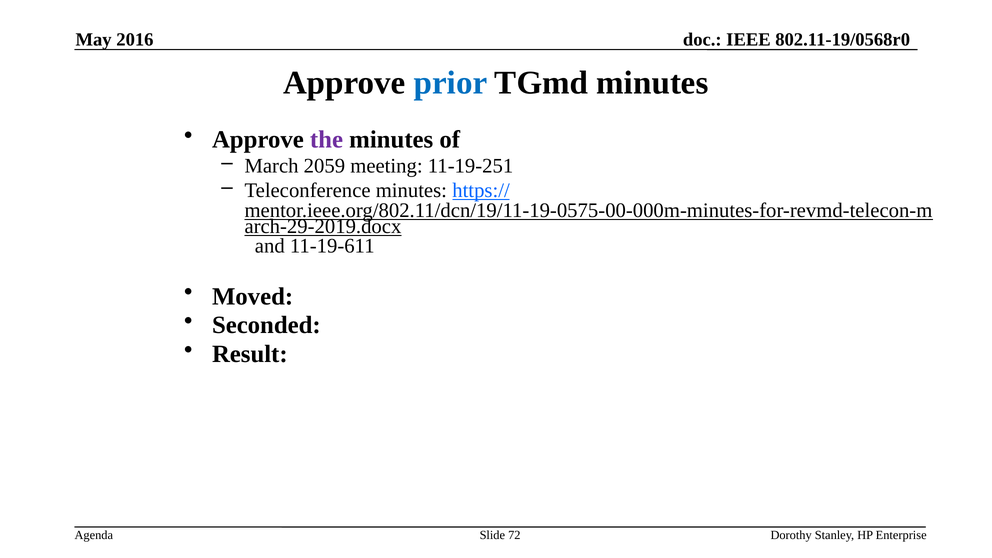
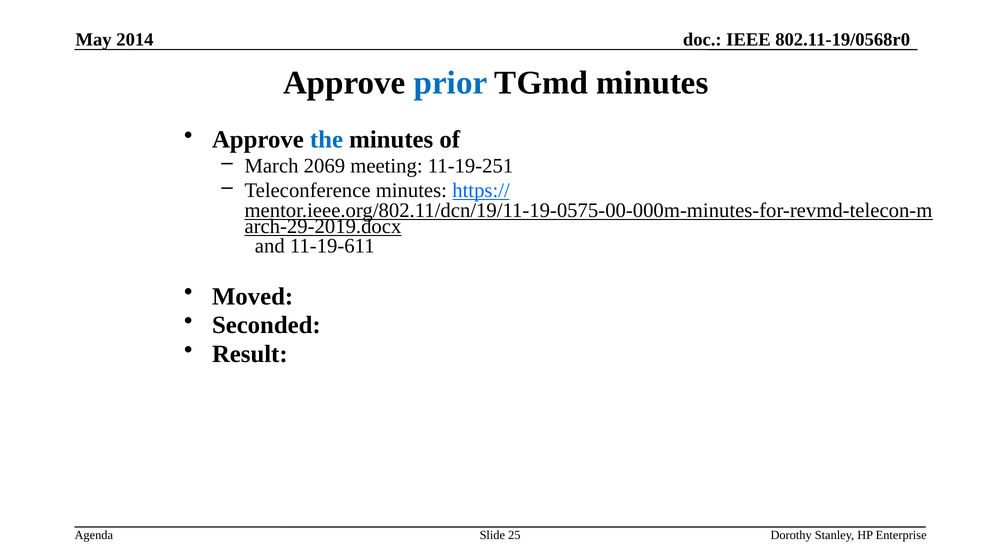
2016: 2016 -> 2014 (135, 40)
the colour: purple -> blue (327, 140)
2059: 2059 -> 2069 (324, 166)
72: 72 -> 25 (514, 535)
